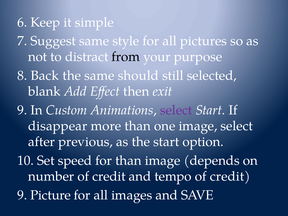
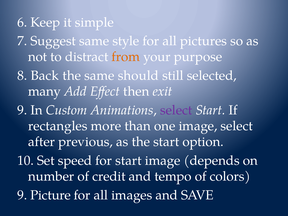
from colour: black -> orange (126, 57)
blank: blank -> many (44, 91)
disappear: disappear -> rectangles (58, 126)
for than: than -> start (128, 161)
tempo of credit: credit -> colors (230, 176)
